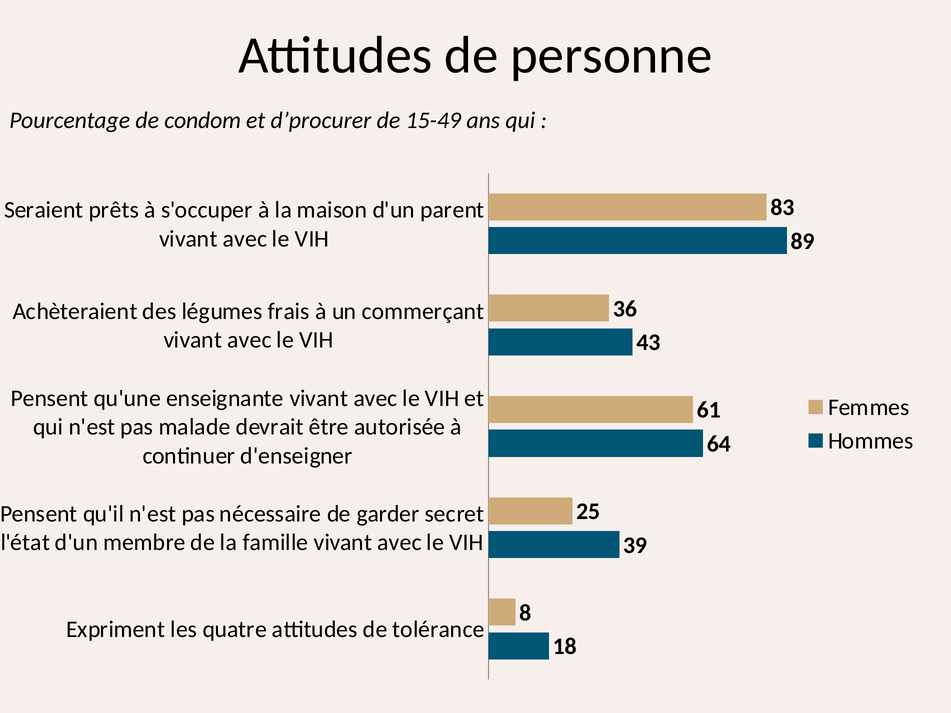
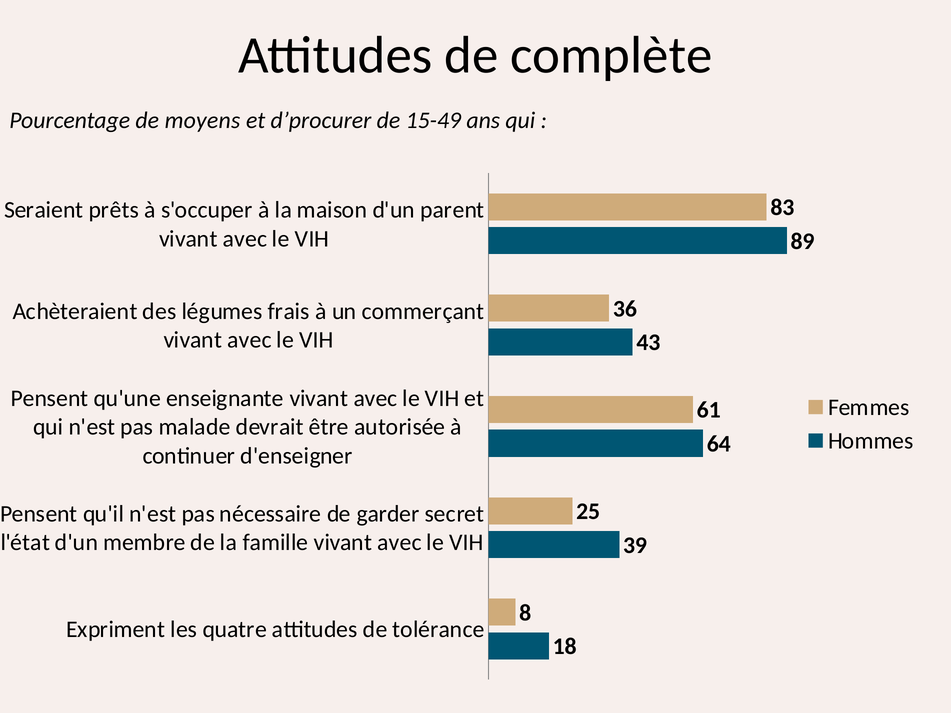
personne: personne -> complète (611, 55)
condom: condom -> moyens (202, 121)
